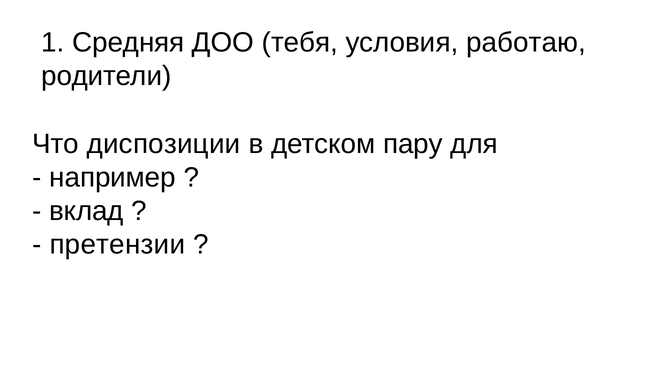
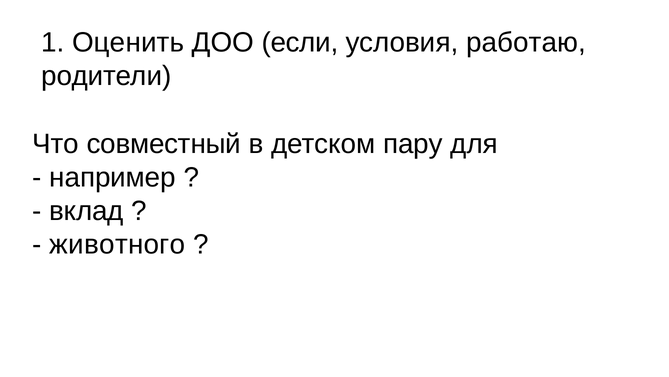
Средняя: Средняя -> Оценить (128, 43)
тебя: тебя -> если (300, 43)
диспозиции: диспозиции -> совместный (164, 144)
претензии: претензии -> животного (117, 244)
